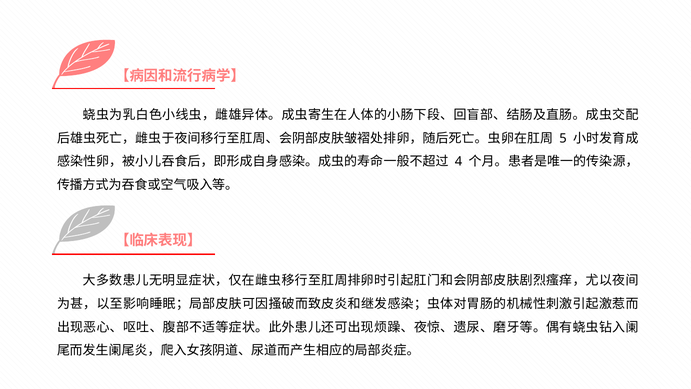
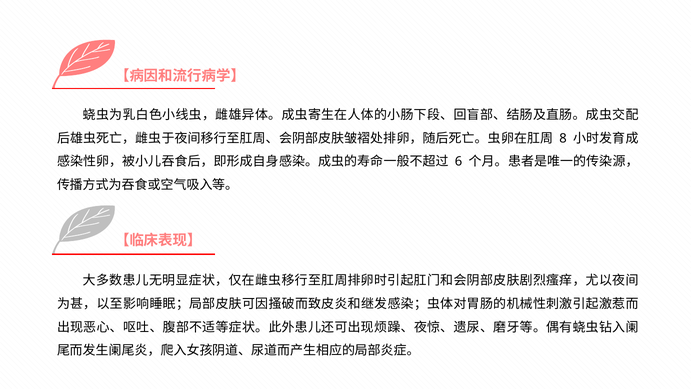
5: 5 -> 8 (563, 138)
4: 4 -> 6 (459, 161)
